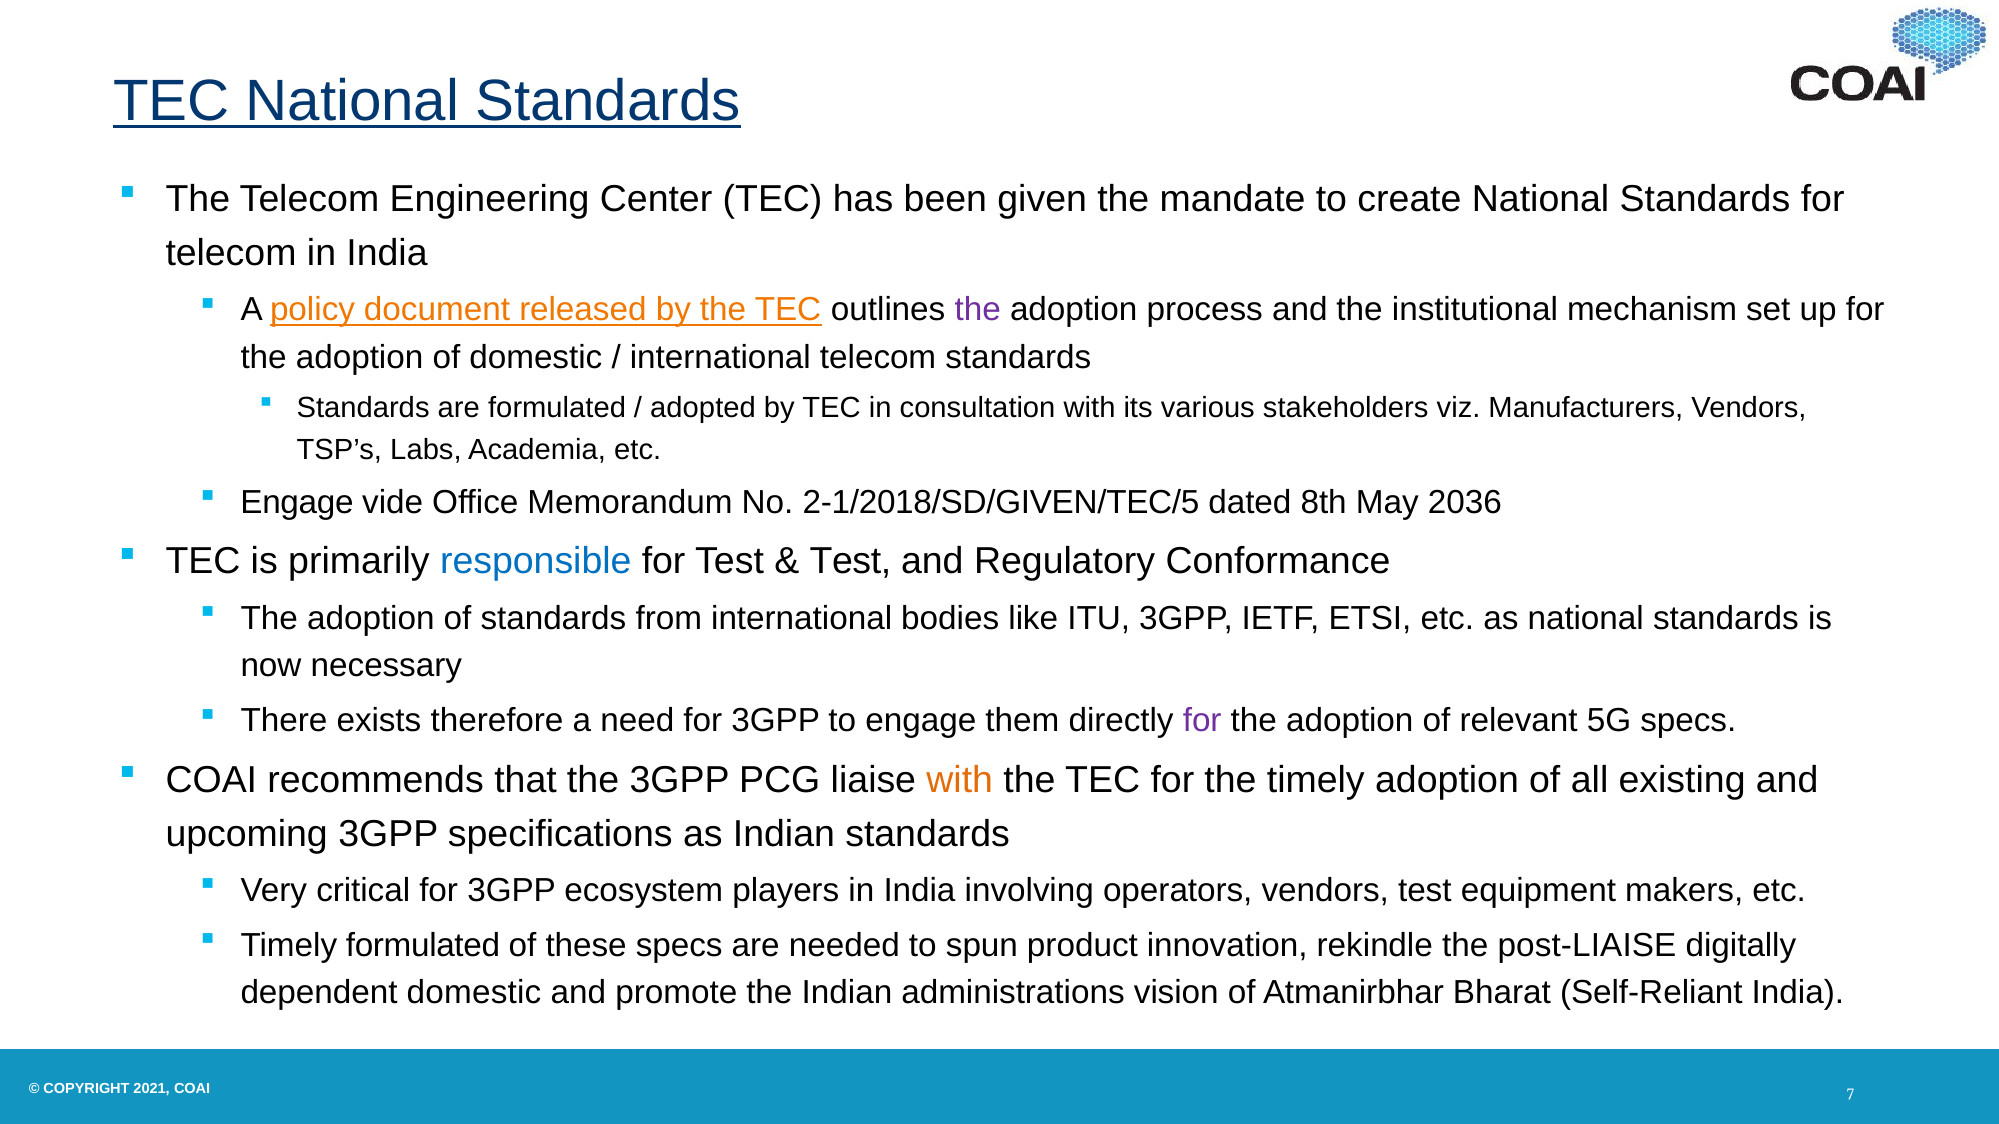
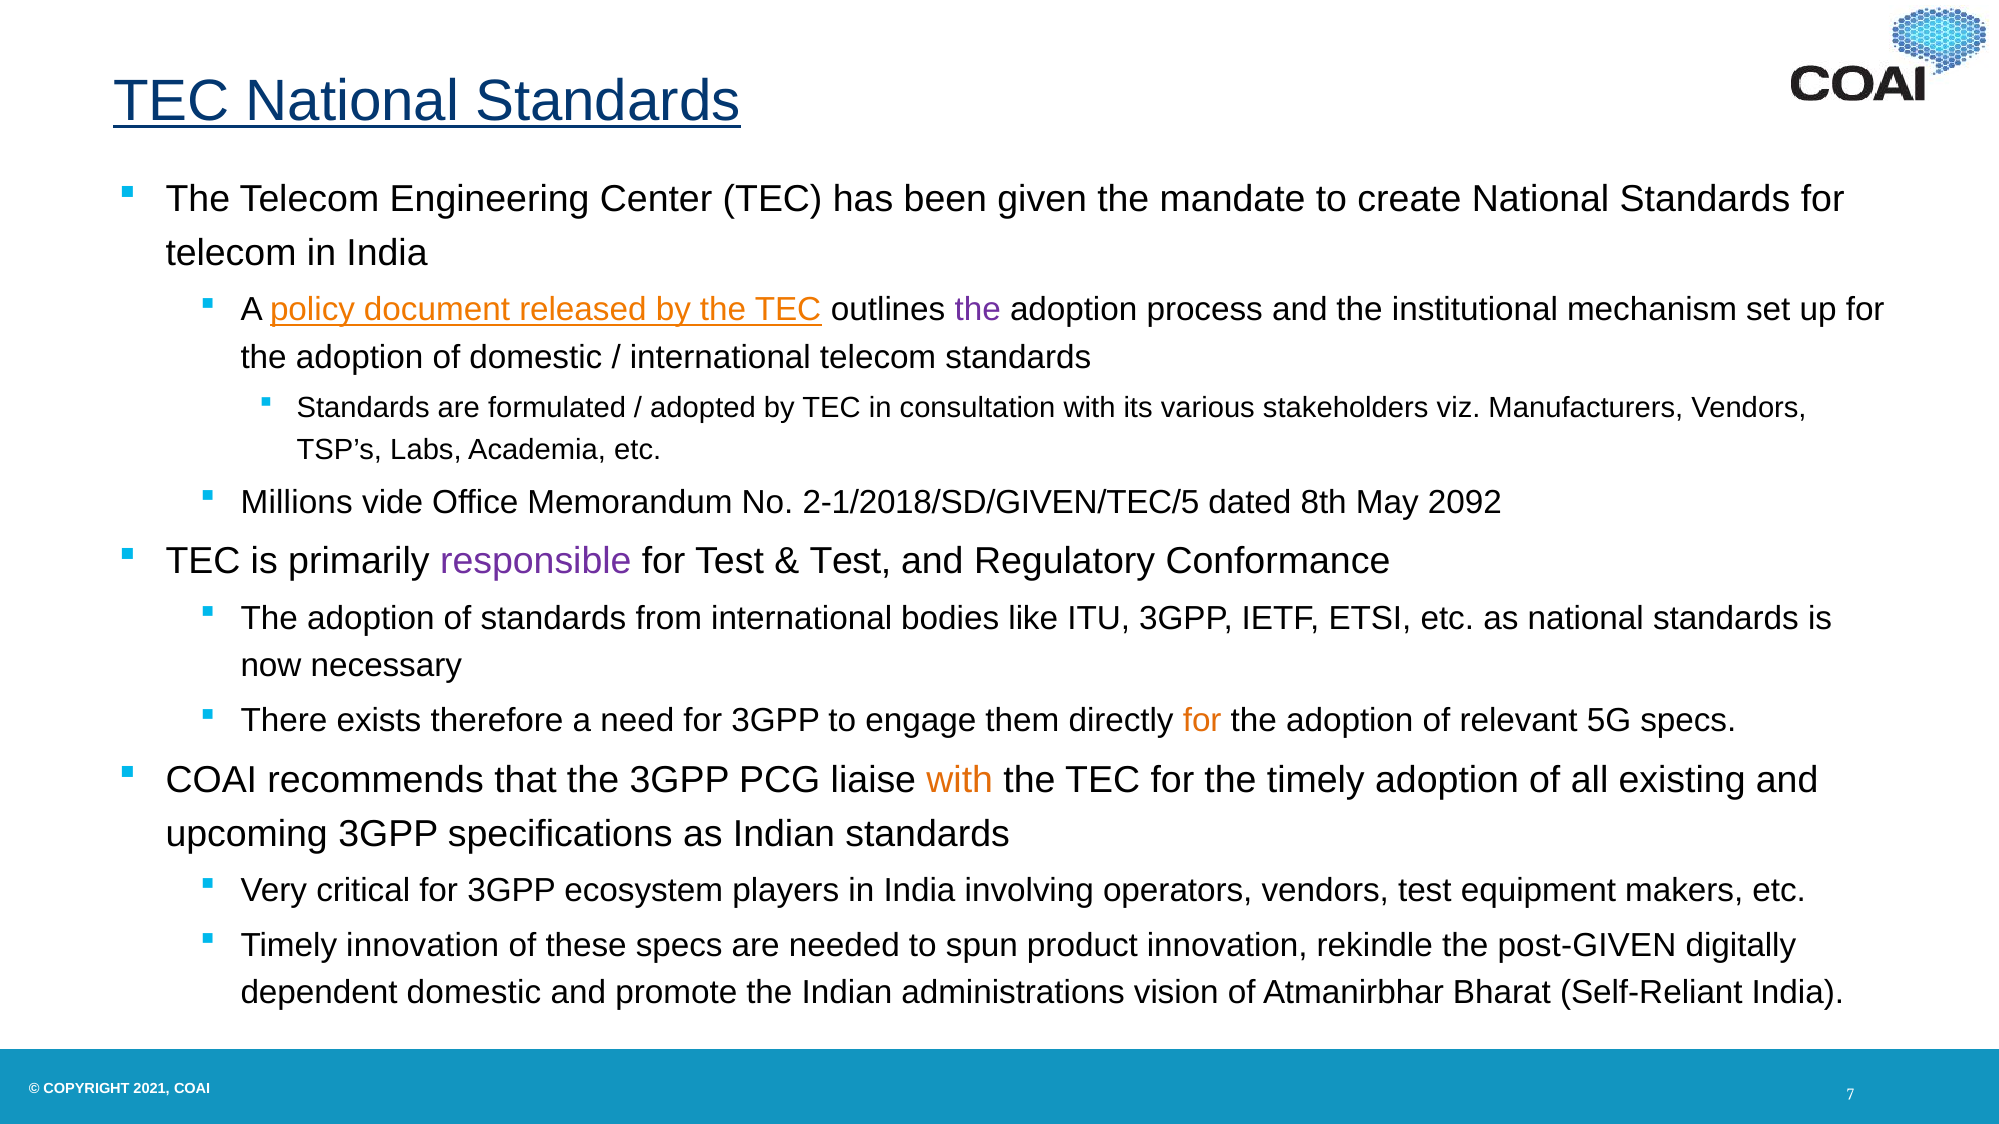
Engage: Engage -> Millions (297, 502)
2036: 2036 -> 2092 (1465, 502)
responsible colour: blue -> purple (536, 561)
for colour: purple -> orange (1202, 721)
Timely formulated: formulated -> innovation (423, 945)
post-LIAISE: post-LIAISE -> post-GIVEN (1587, 945)
